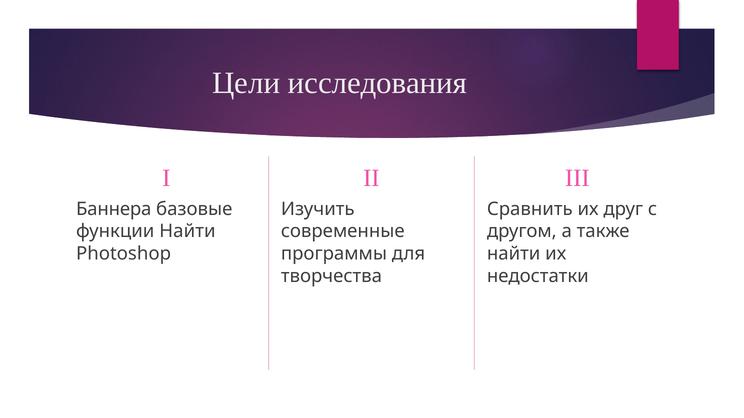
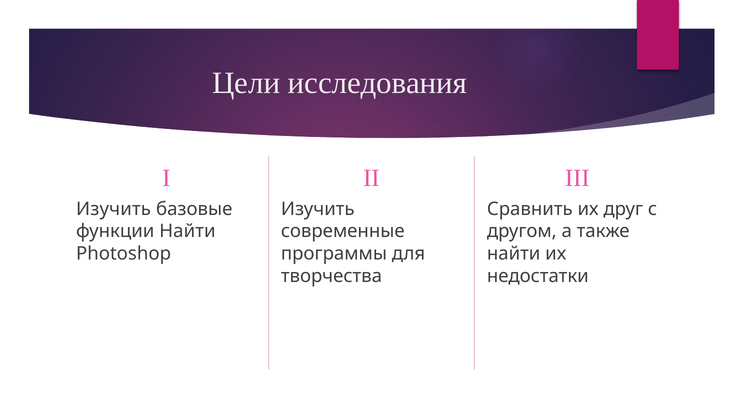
Баннера: Баннера -> Изучить (114, 209)
